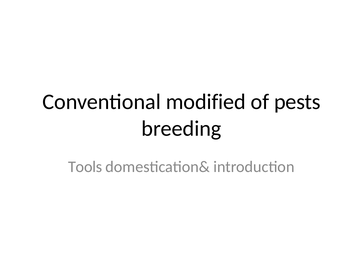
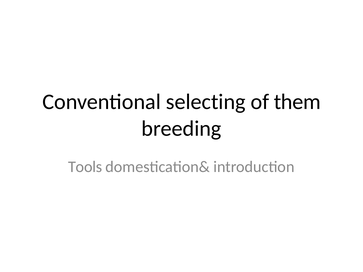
modified: modified -> selecting (206, 102)
pests: pests -> them (297, 102)
